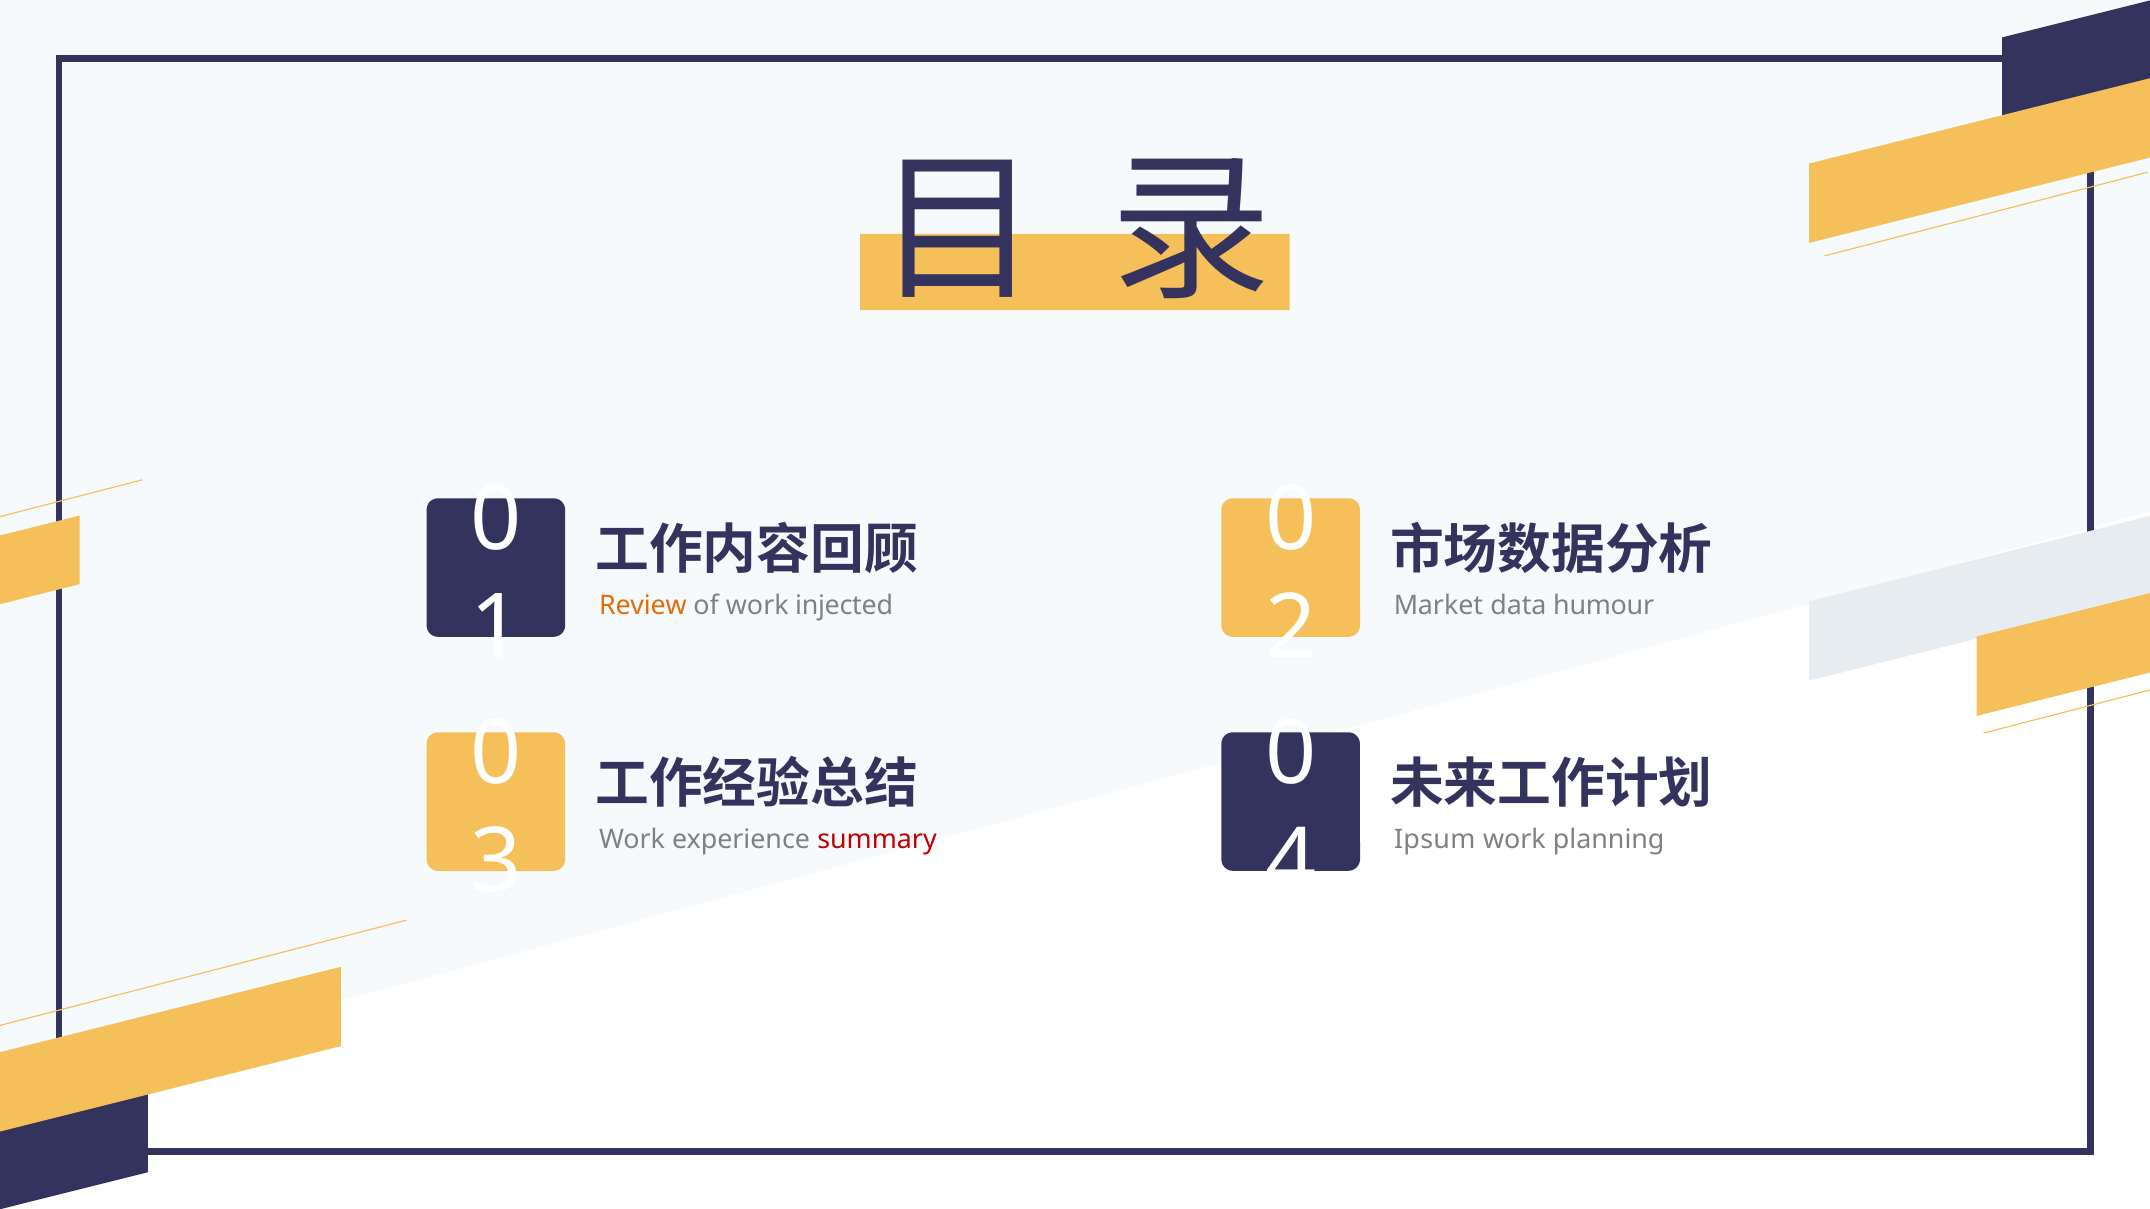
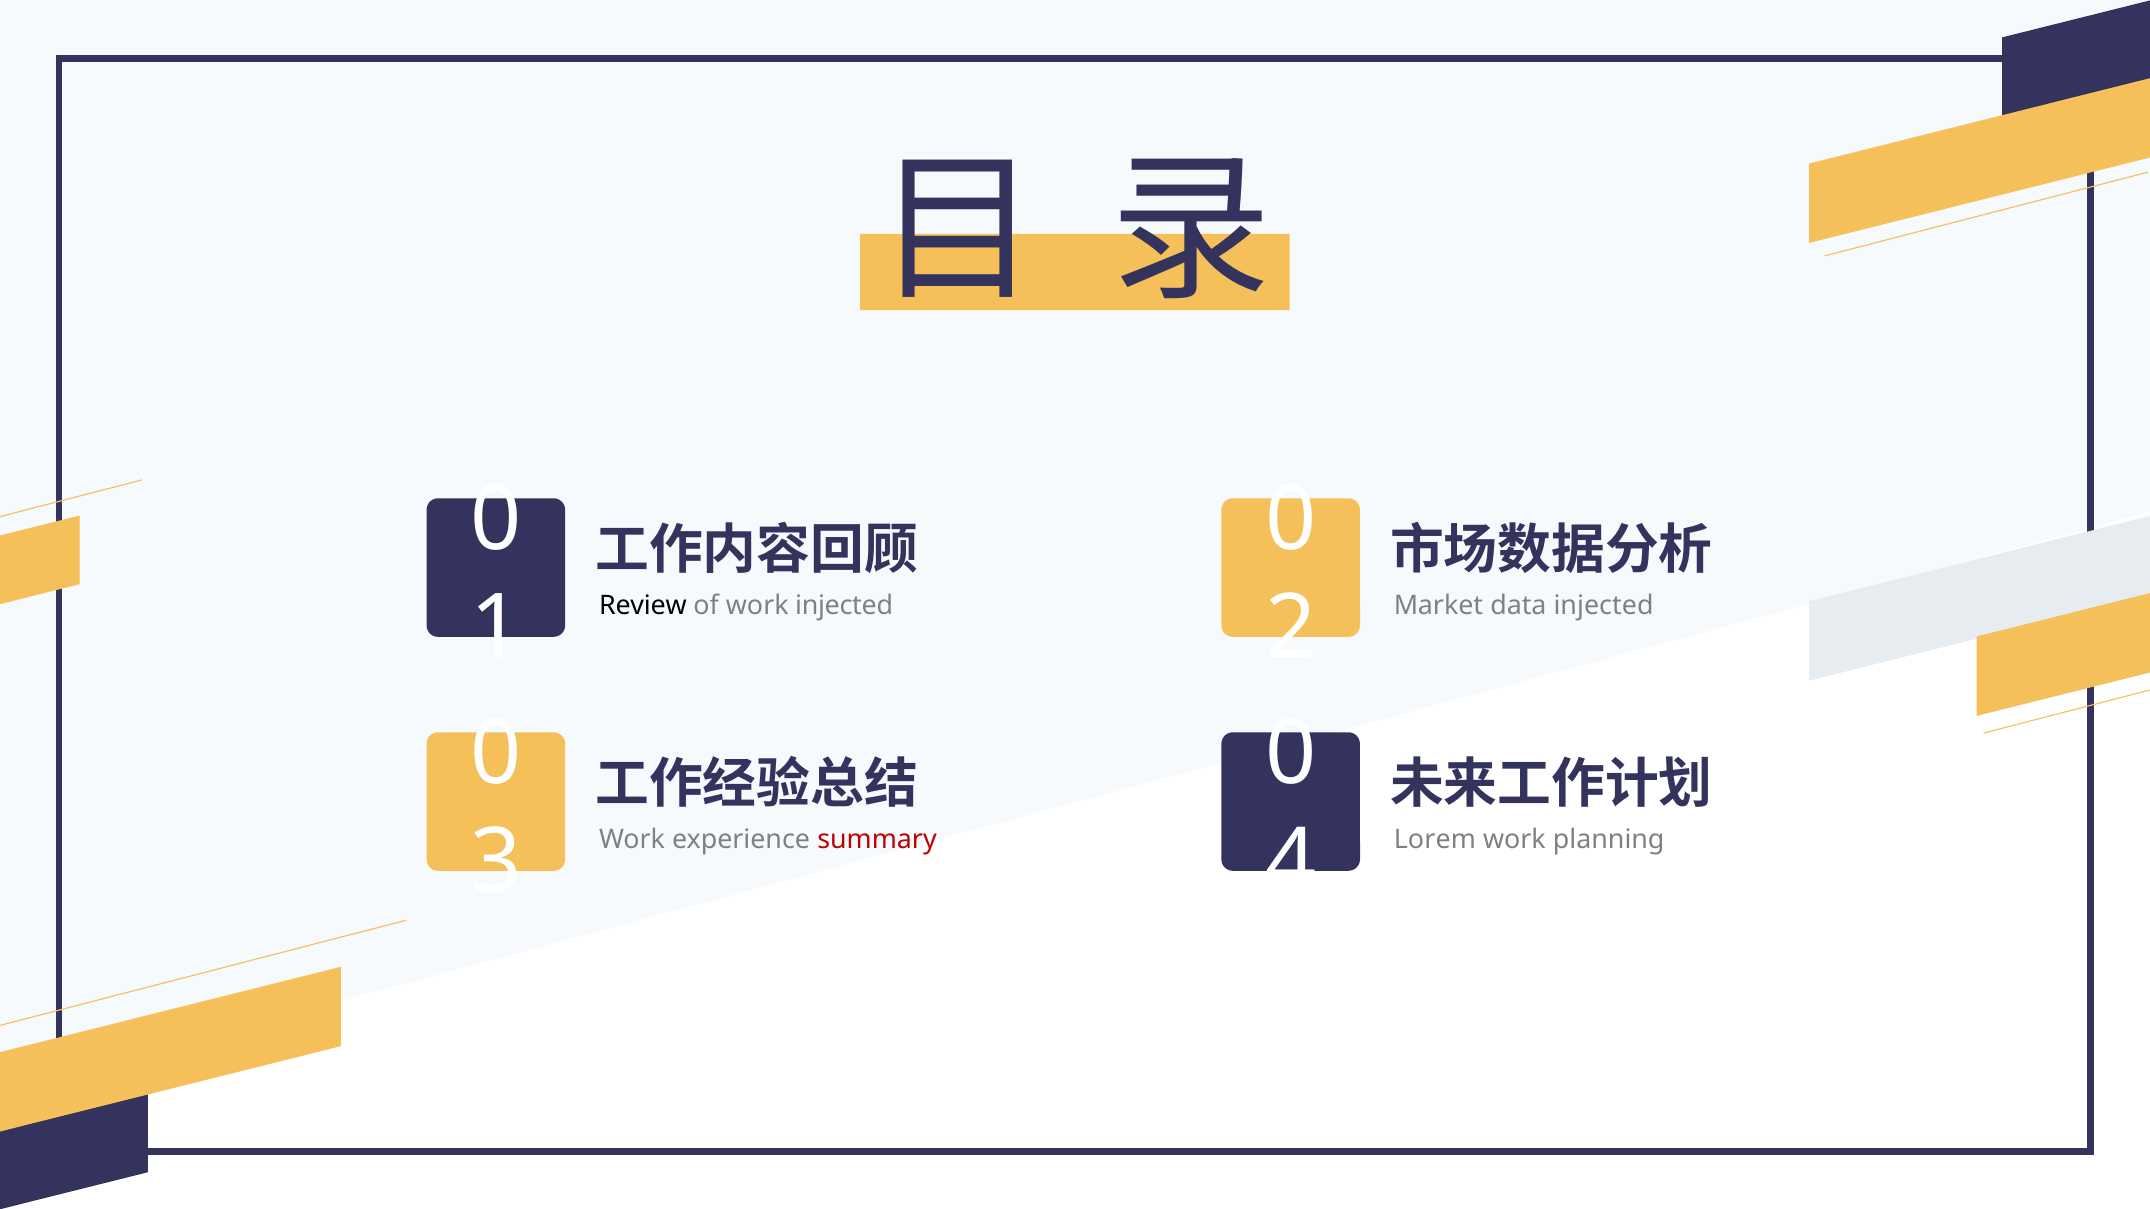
Review colour: orange -> black (643, 606)
data humour: humour -> injected (1604, 606)
Ipsum: Ipsum -> Lorem (1435, 840)
